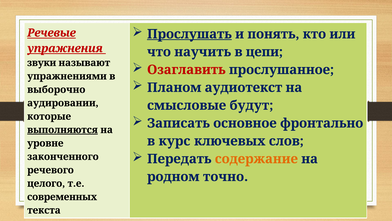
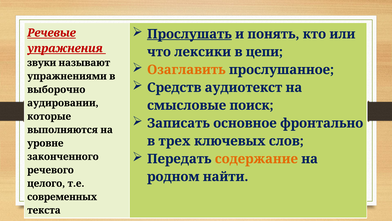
научить: научить -> лексики (203, 52)
Озаглавить colour: red -> orange (186, 70)
Планом: Планом -> Средств (174, 87)
будут: будут -> поиск (252, 105)
выполняются underline: present -> none (63, 130)
курс: курс -> трех (174, 141)
точно: точно -> найти (226, 176)
